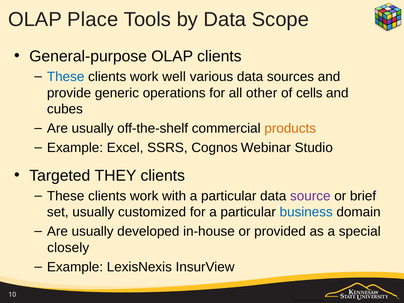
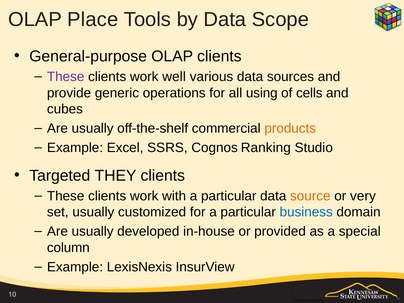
These colour: blue -> purple (66, 77)
other: other -> using (262, 93)
Webinar: Webinar -> Ranking (266, 148)
source colour: purple -> orange (310, 196)
brief: brief -> very (363, 196)
closely: closely -> column (68, 248)
